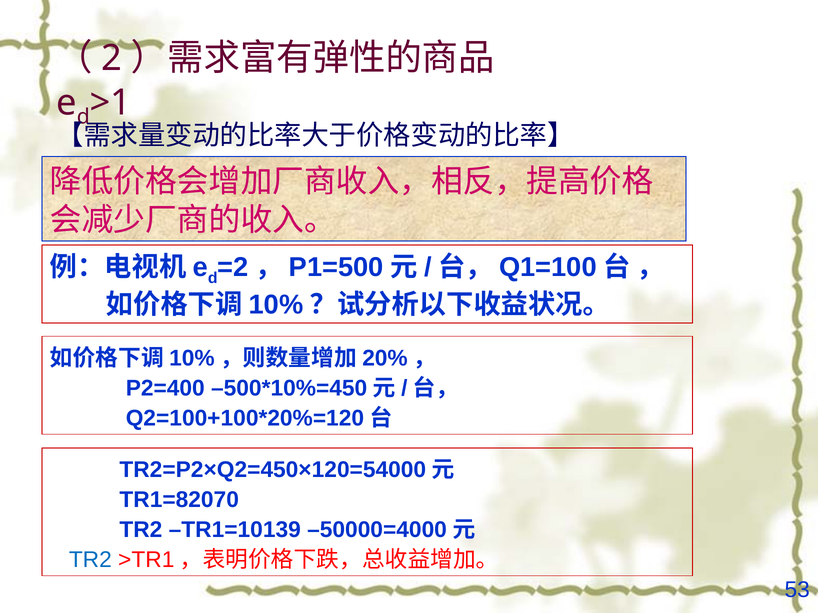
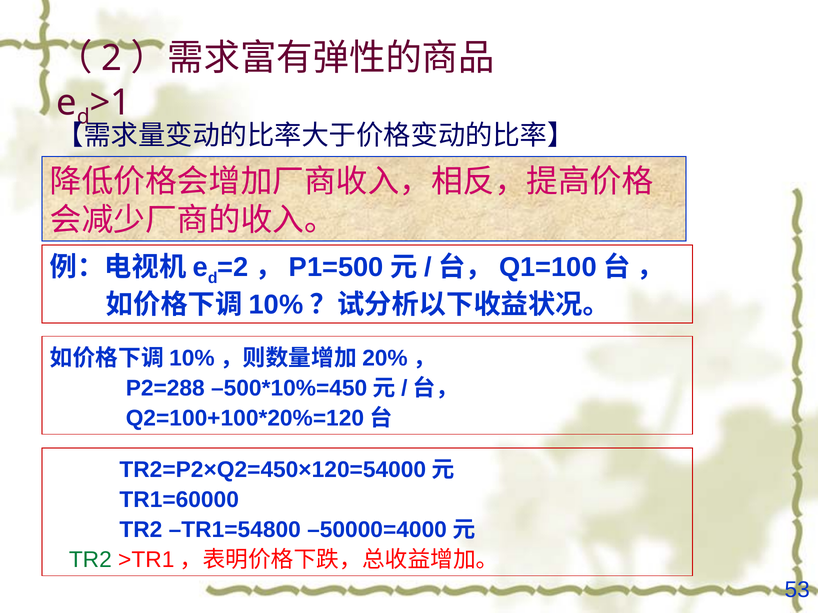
P2=400: P2=400 -> P2=288 (165, 389)
TR1=82070: TR1=82070 -> TR1=60000 (179, 500)
TR1=10139: TR1=10139 -> TR1=54800 (235, 530)
TR2 colour: blue -> green (90, 560)
